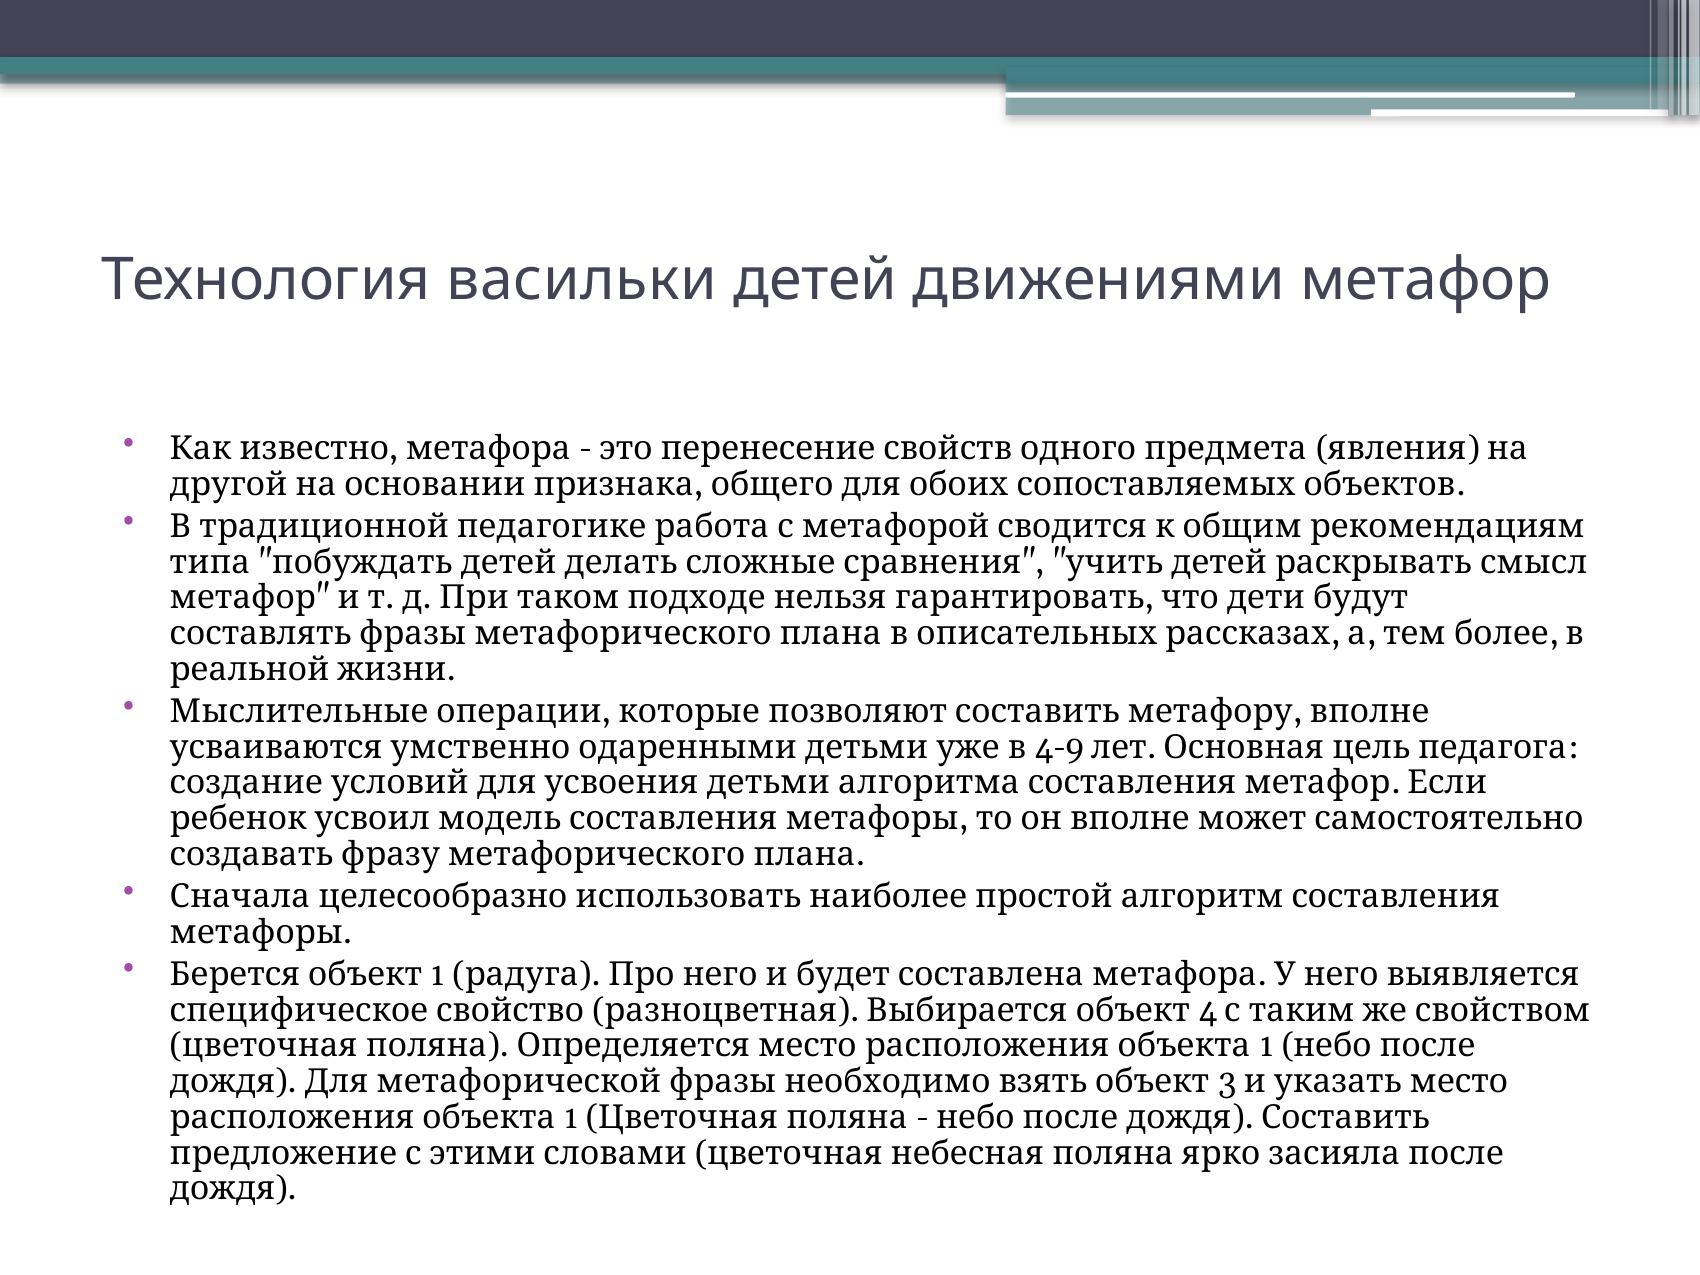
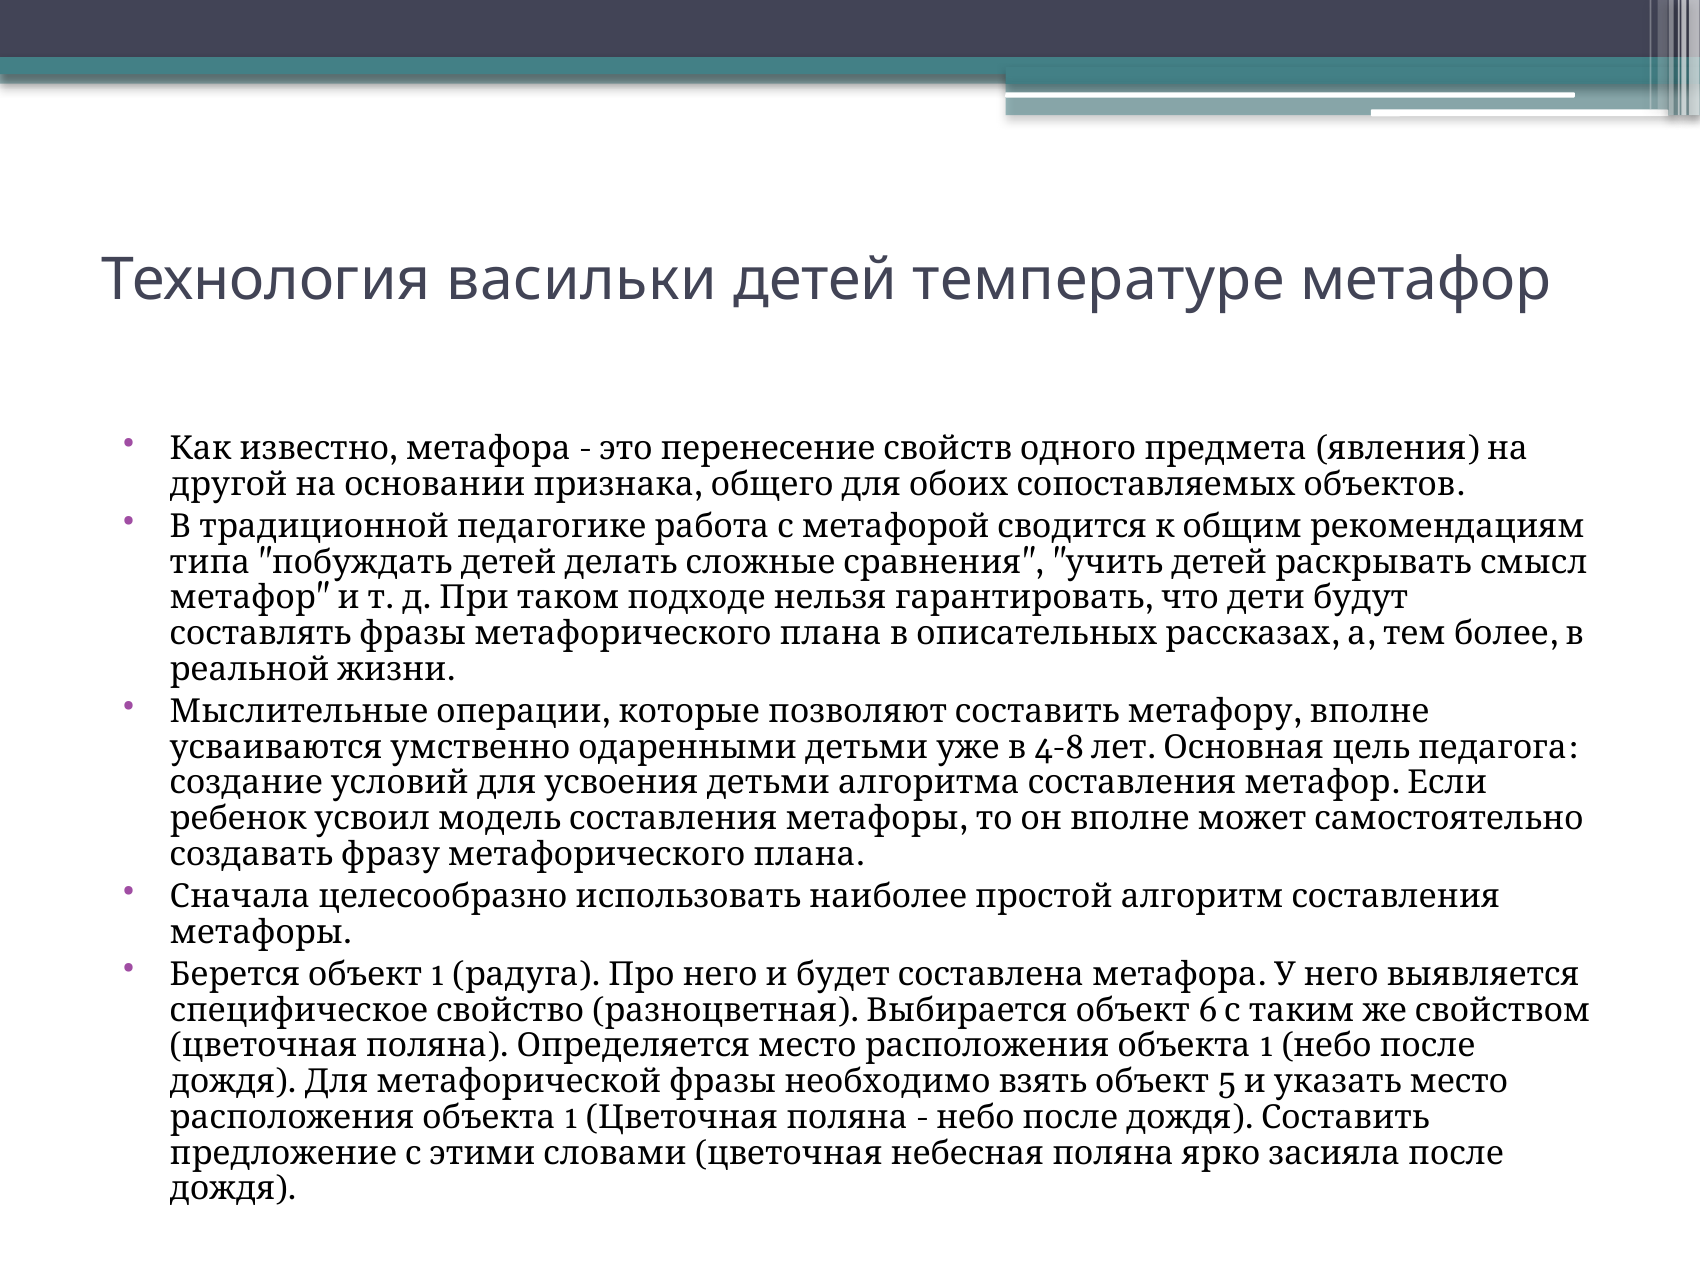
движениями: движениями -> температуре (1098, 280)
4-9: 4-9 -> 4-8 (1059, 747)
4: 4 -> 6 (1208, 1010)
3: 3 -> 5 (1227, 1082)
